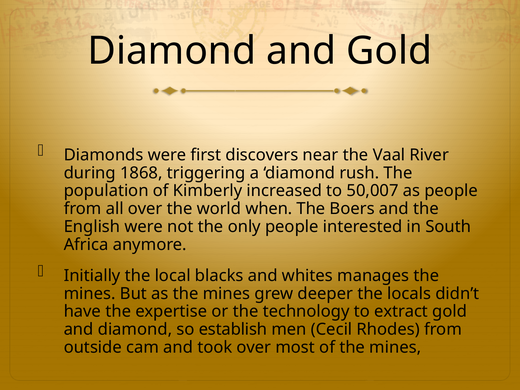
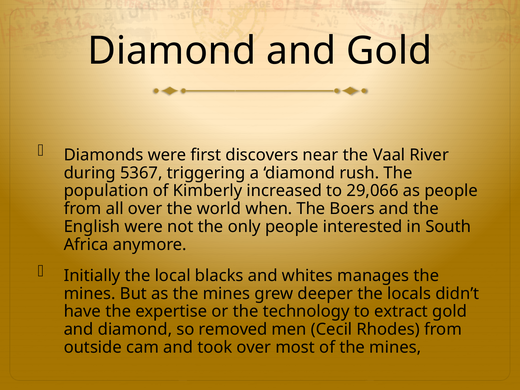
1868: 1868 -> 5367 (141, 173)
50,007: 50,007 -> 29,066 (373, 191)
establish: establish -> removed (233, 329)
